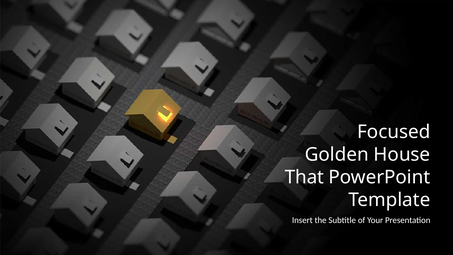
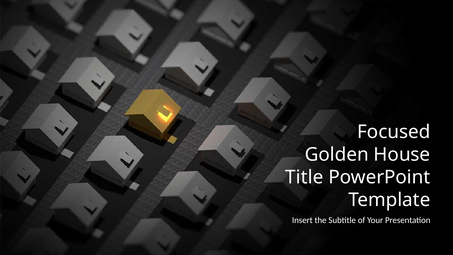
That: That -> Title (304, 177)
